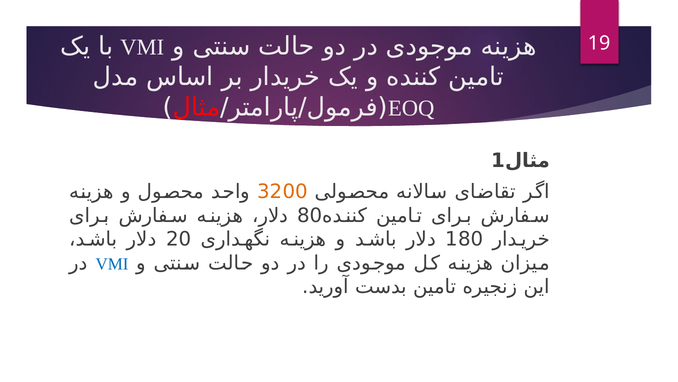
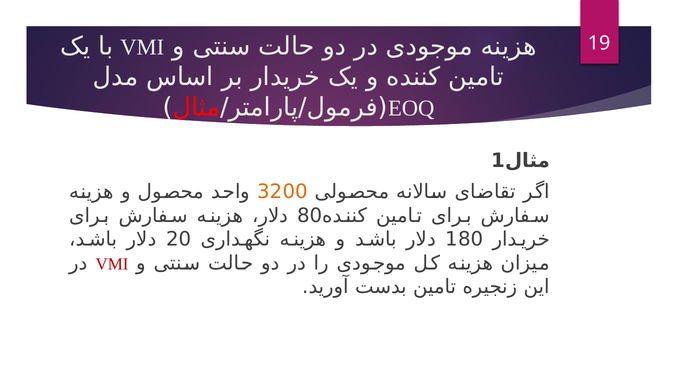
VMI colour: blue -> red (112, 264)
